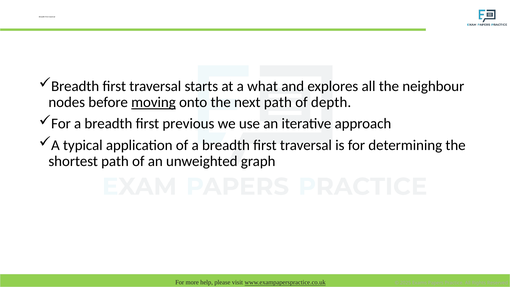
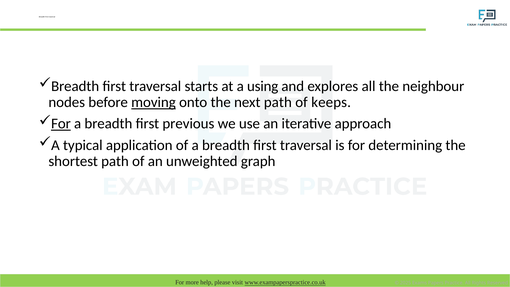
what: what -> using (263, 86)
depth: depth -> keeps (331, 102)
For underline: none -> present (61, 124)
